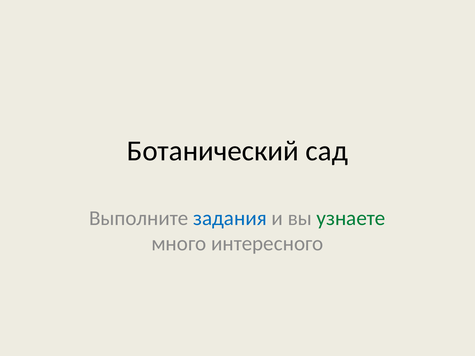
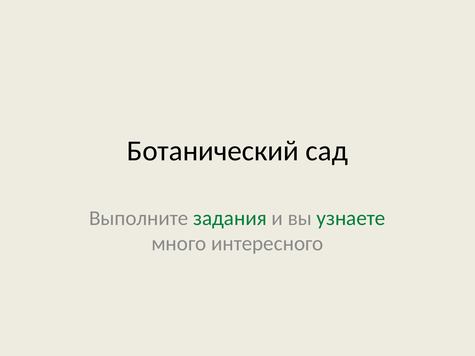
задания colour: blue -> green (230, 218)
